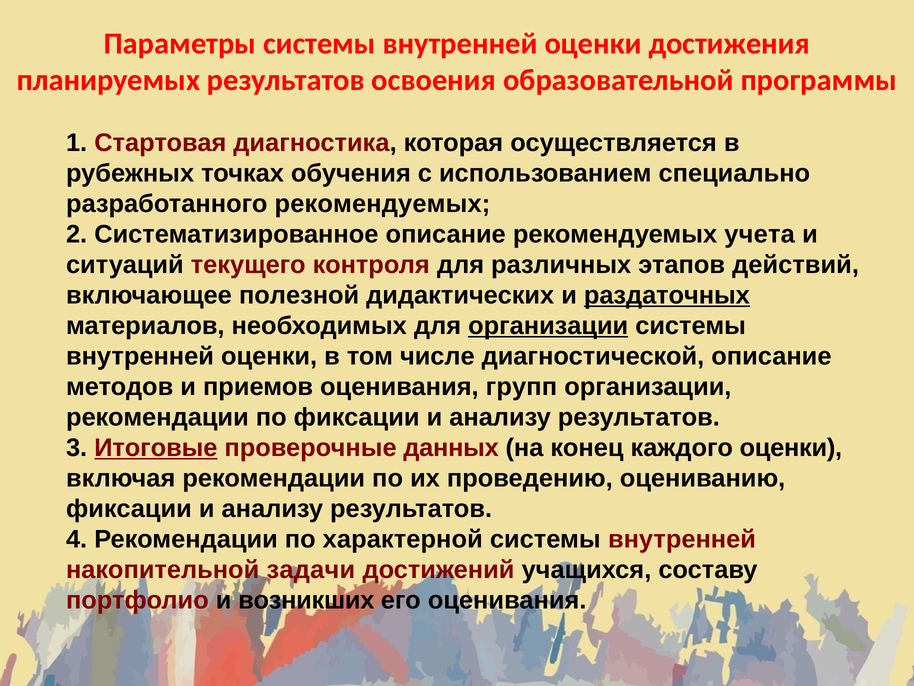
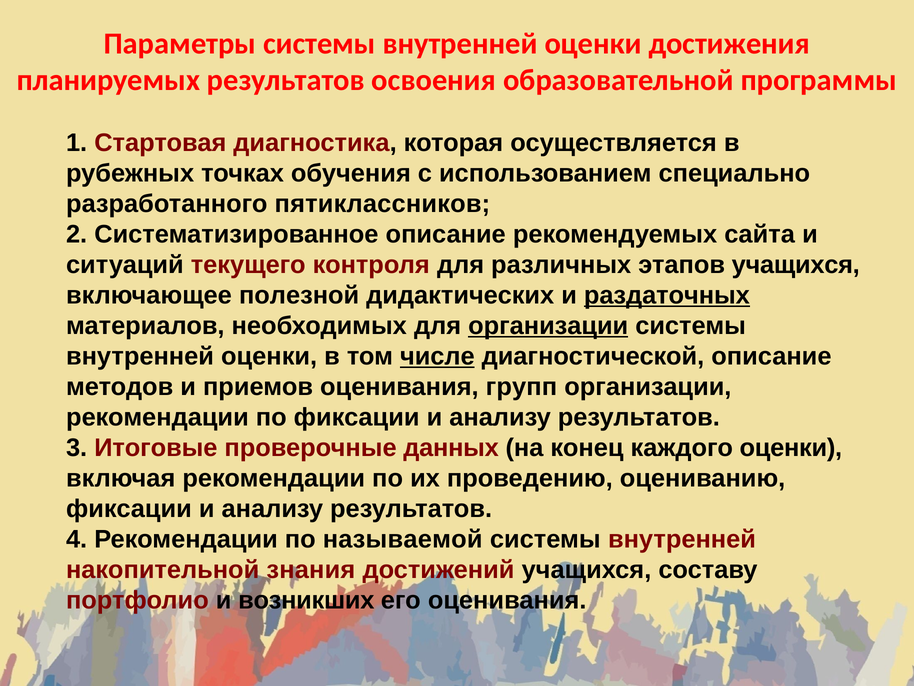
разработанного рекомендуемых: рекомендуемых -> пятиклассников (382, 204)
учета: учета -> сайта (760, 234)
этапов действий: действий -> учащихся (796, 265)
числе underline: none -> present (437, 356)
Итоговые underline: present -> none (156, 448)
характерной: характерной -> называемой (403, 539)
задачи: задачи -> знания (311, 570)
